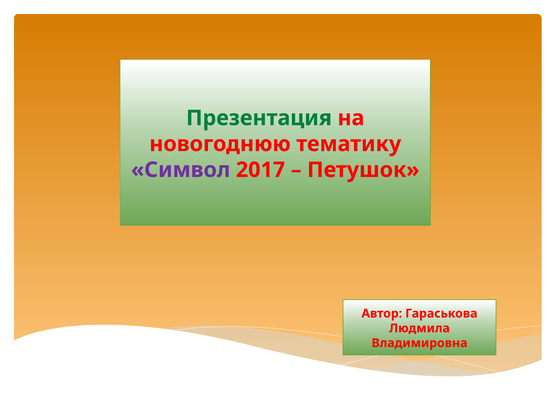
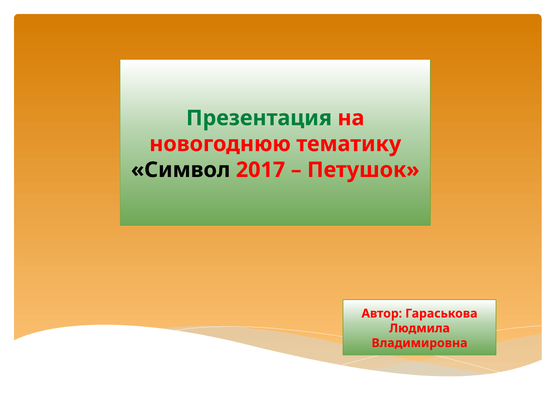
Символ colour: purple -> black (181, 170)
